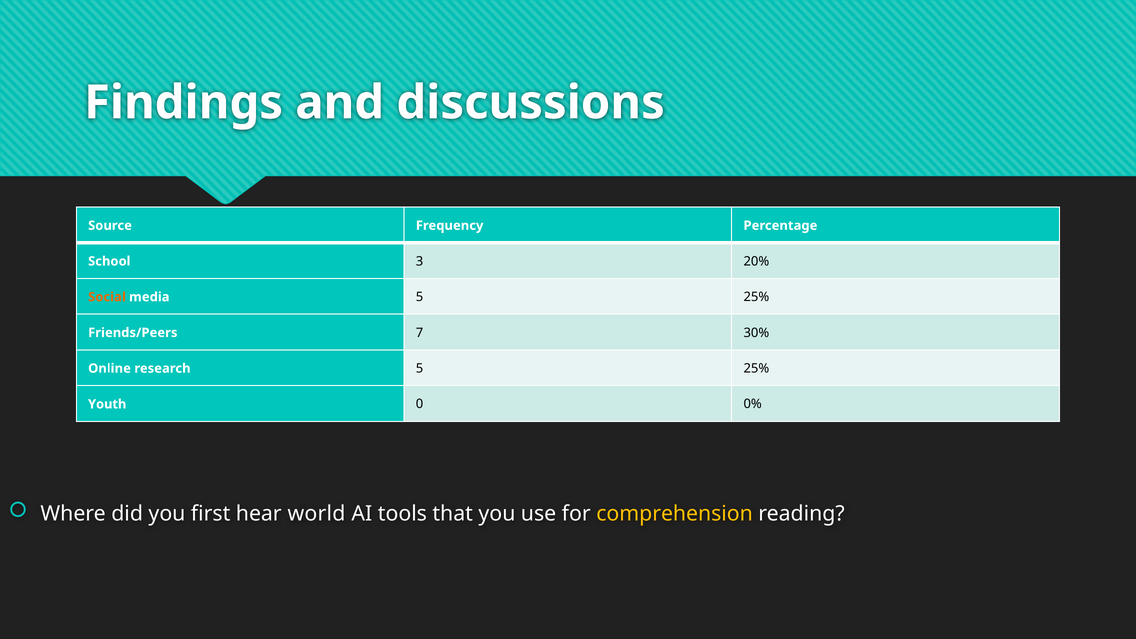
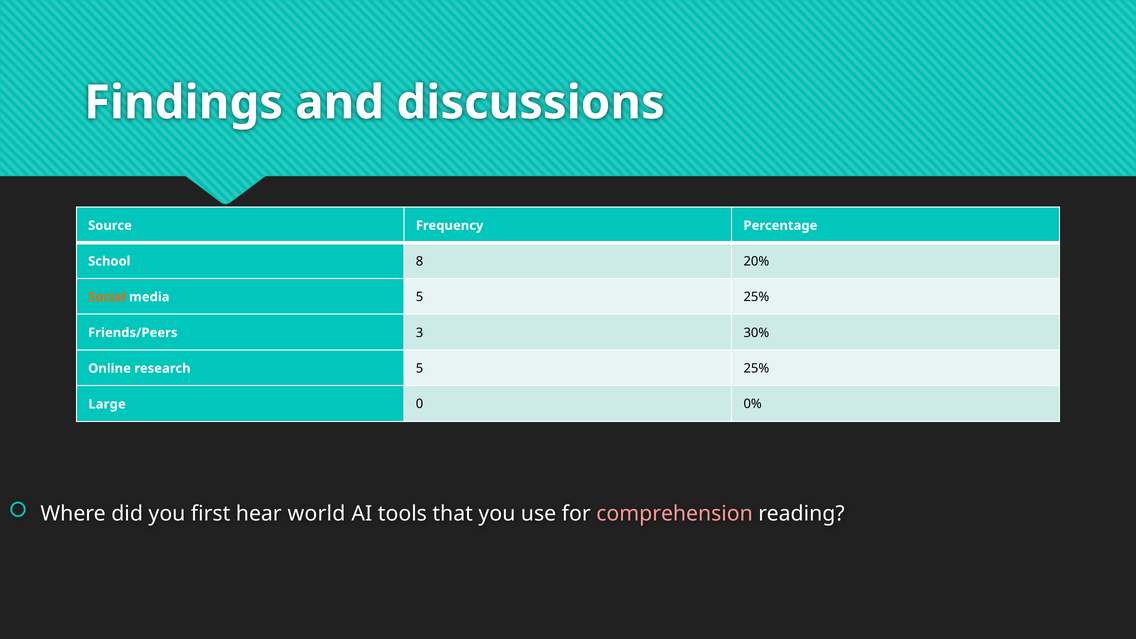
3: 3 -> 8 (420, 261)
7: 7 -> 3 (420, 333)
Youth: Youth -> Large (107, 404)
comprehension colour: yellow -> pink (675, 514)
